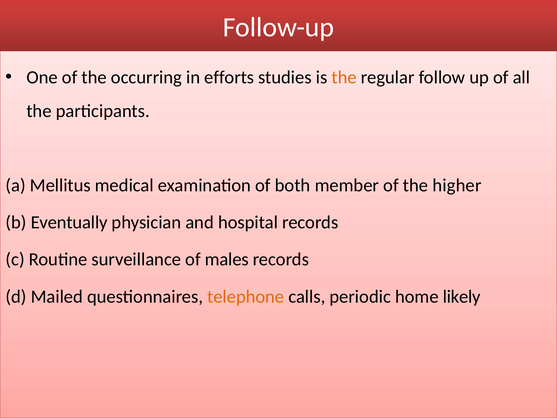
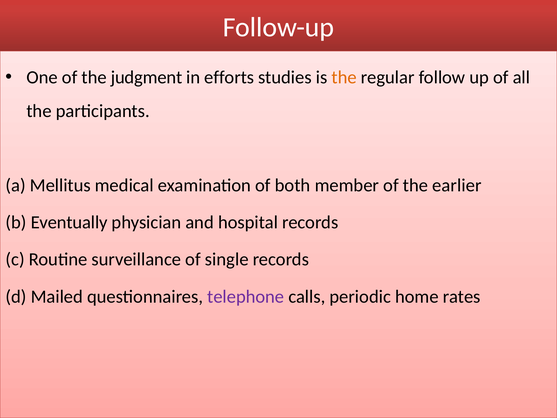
occurring: occurring -> judgment (147, 77)
higher: higher -> earlier (457, 185)
males: males -> single (227, 259)
telephone colour: orange -> purple (246, 296)
likely: likely -> rates (462, 296)
